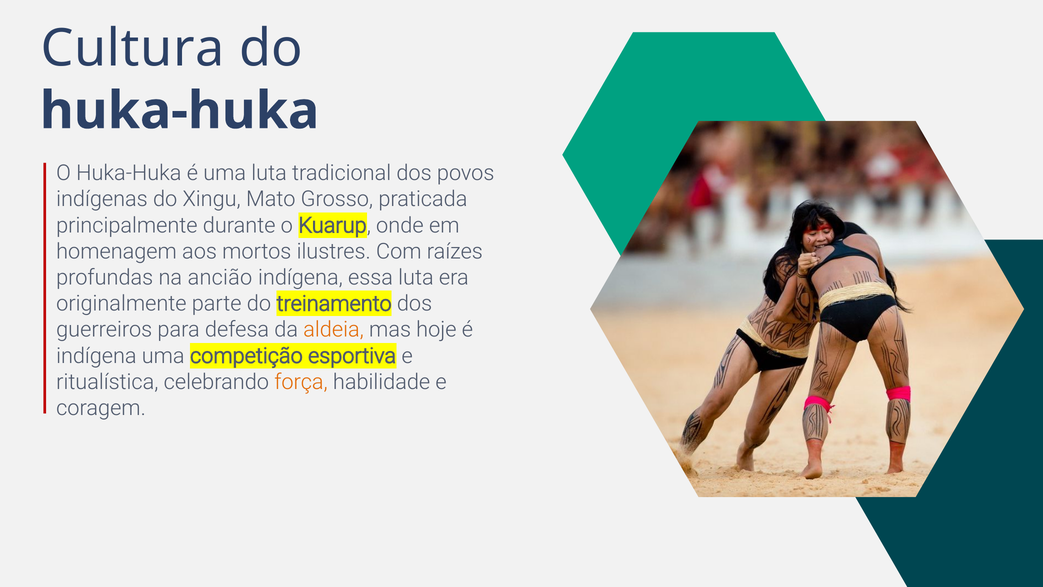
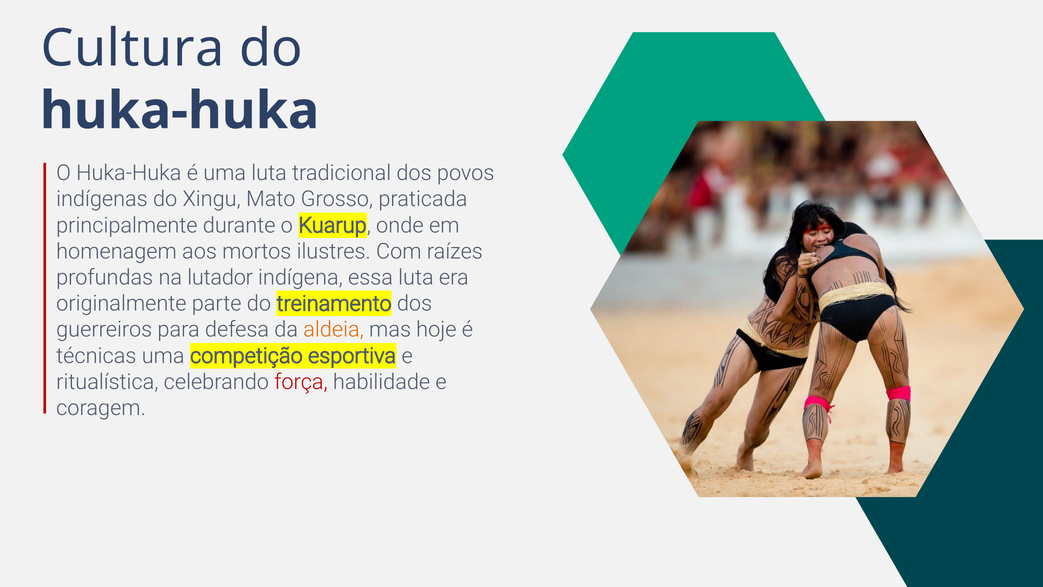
ancião: ancião -> lutador (220, 277)
indígena: indígena -> técnicas (96, 356)
força colour: orange -> red (301, 382)
